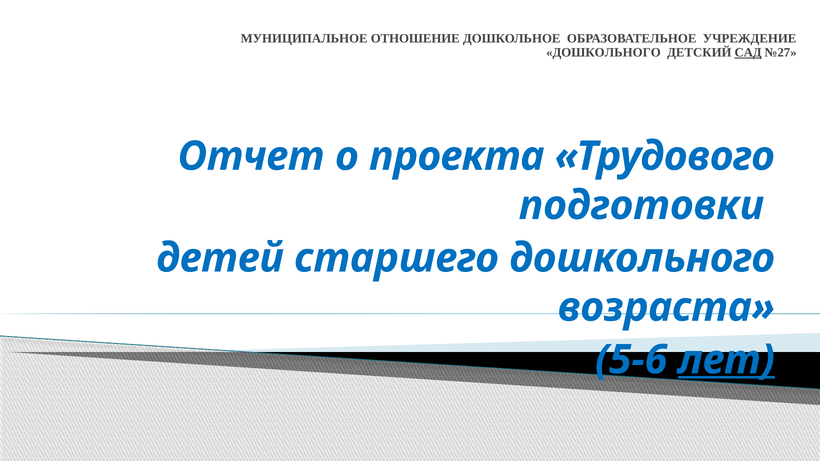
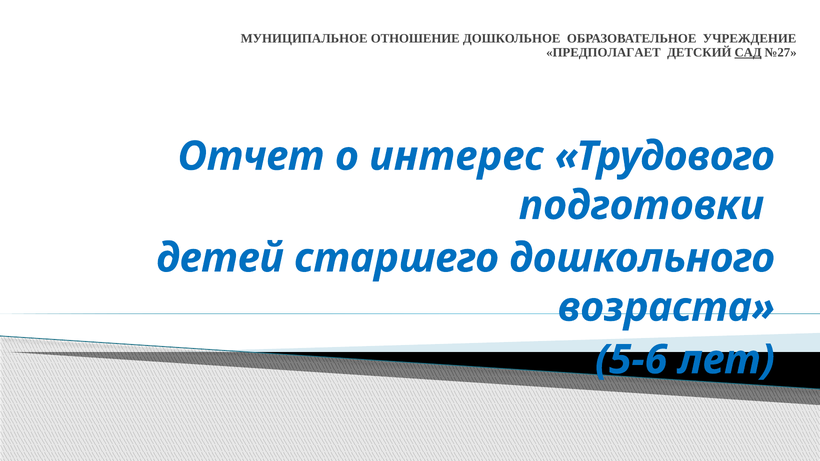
ДОШКОЛЬНОГО: ДОШКОЛЬНОГО -> ПРЕДПОЛАГАЕТ (603, 53)
проекта: проекта -> интерес (456, 156)
лет underline: present -> none (726, 360)
